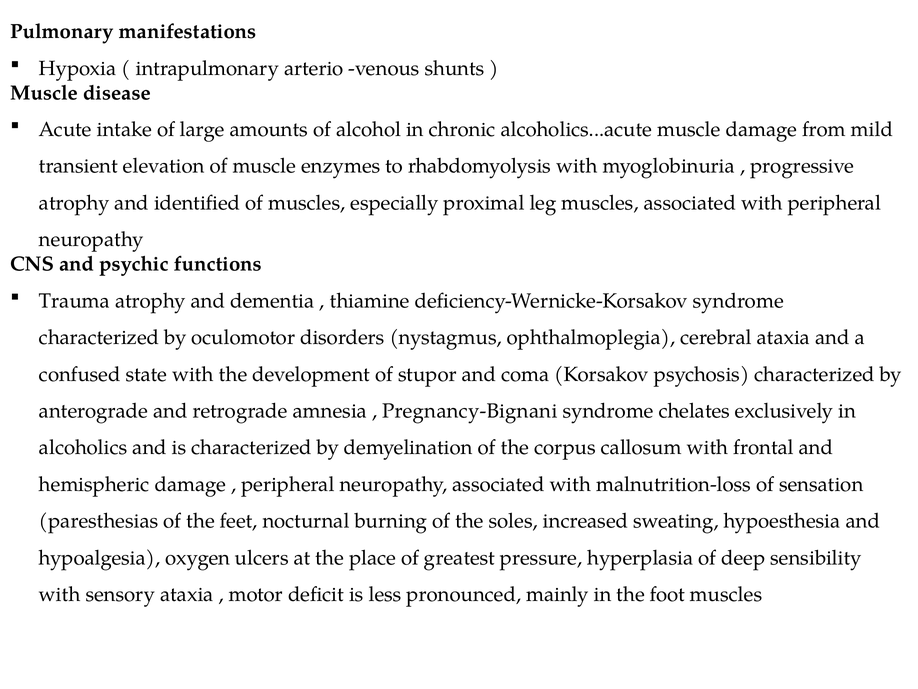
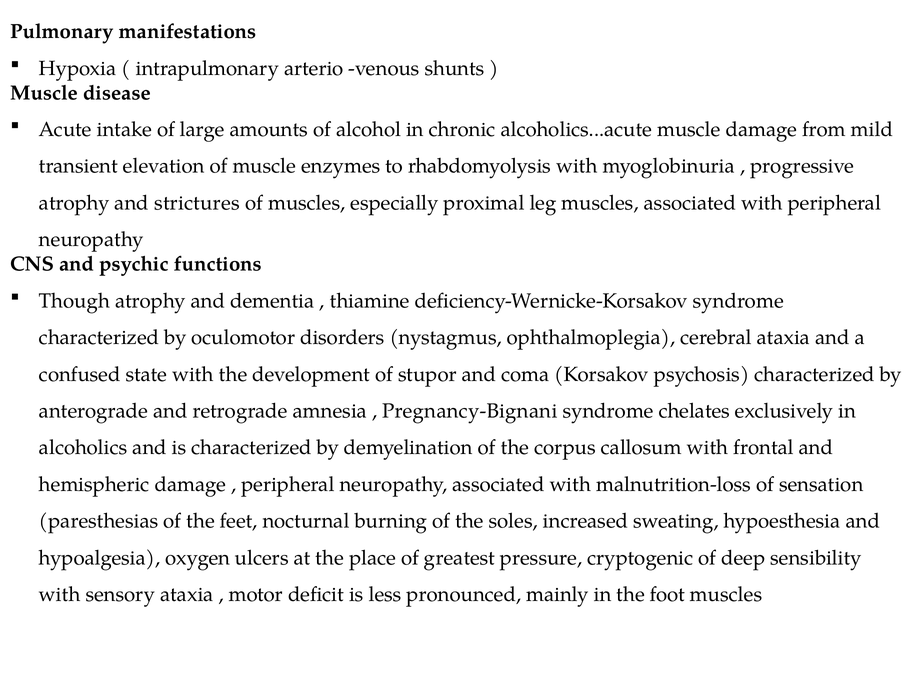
identified: identified -> strictures (197, 203)
Trauma: Trauma -> Though (74, 301)
hyperplasia: hyperplasia -> cryptogenic (640, 557)
